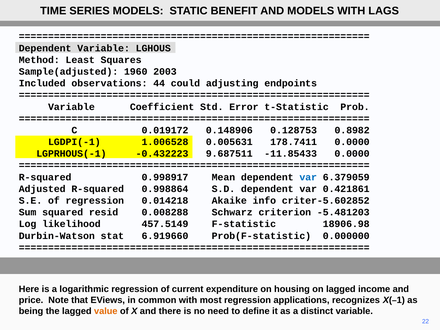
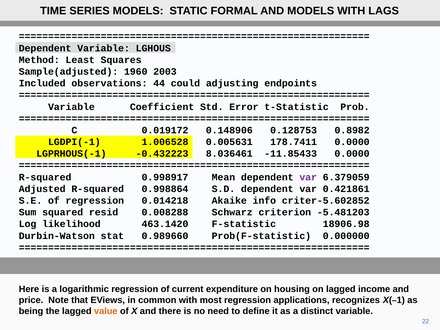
BENEFIT: BENEFIT -> FORMAL (234, 11)
9.687511: 9.687511 -> 8.036461 (229, 154)
var colour: blue -> purple (308, 177)
457.5149: 457.5149 -> 463.1420 (165, 224)
6.919660: 6.919660 -> 0.989660 (165, 236)
